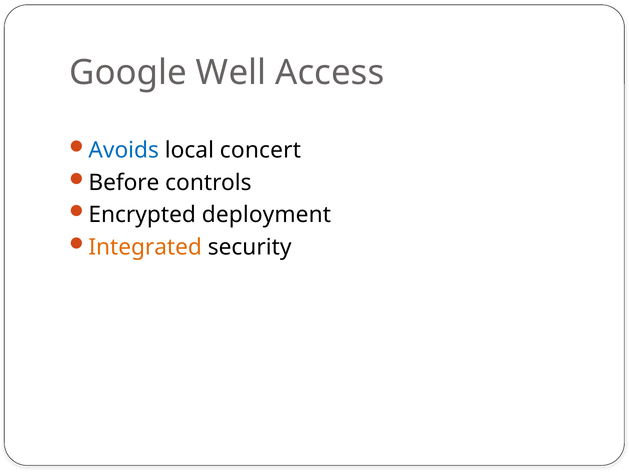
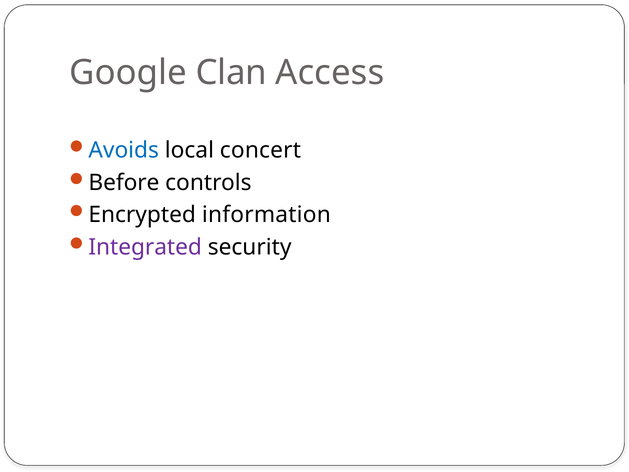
Well: Well -> Clan (231, 73)
deployment: deployment -> information (266, 215)
Integrated colour: orange -> purple (145, 247)
